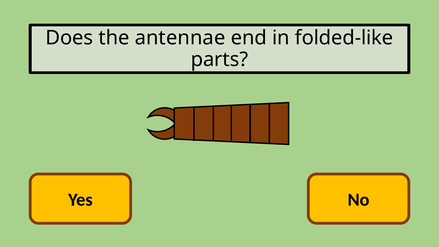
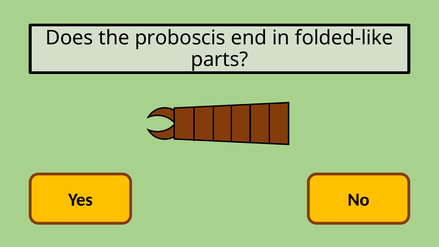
antennae: antennae -> proboscis (180, 38)
